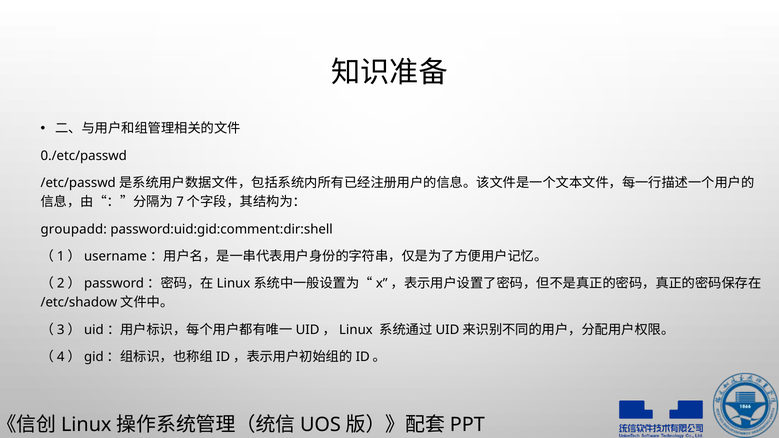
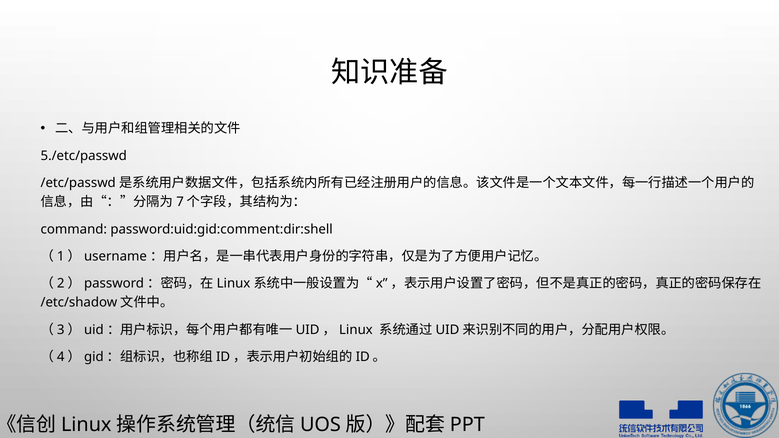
0./etc/passwd: 0./etc/passwd -> 5./etc/passwd (84, 156)
groupadd: groupadd -> command (74, 229)
